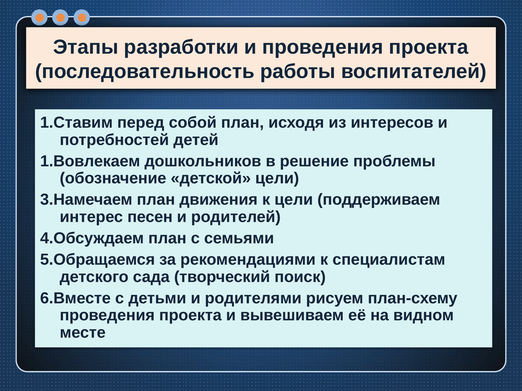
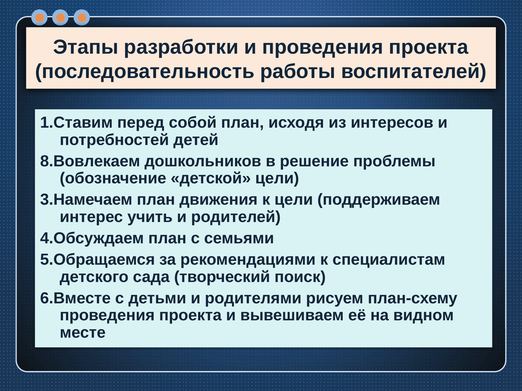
1.Вовлекаем: 1.Вовлекаем -> 8.Вовлекаем (90, 161)
песен: песен -> учить (150, 217)
